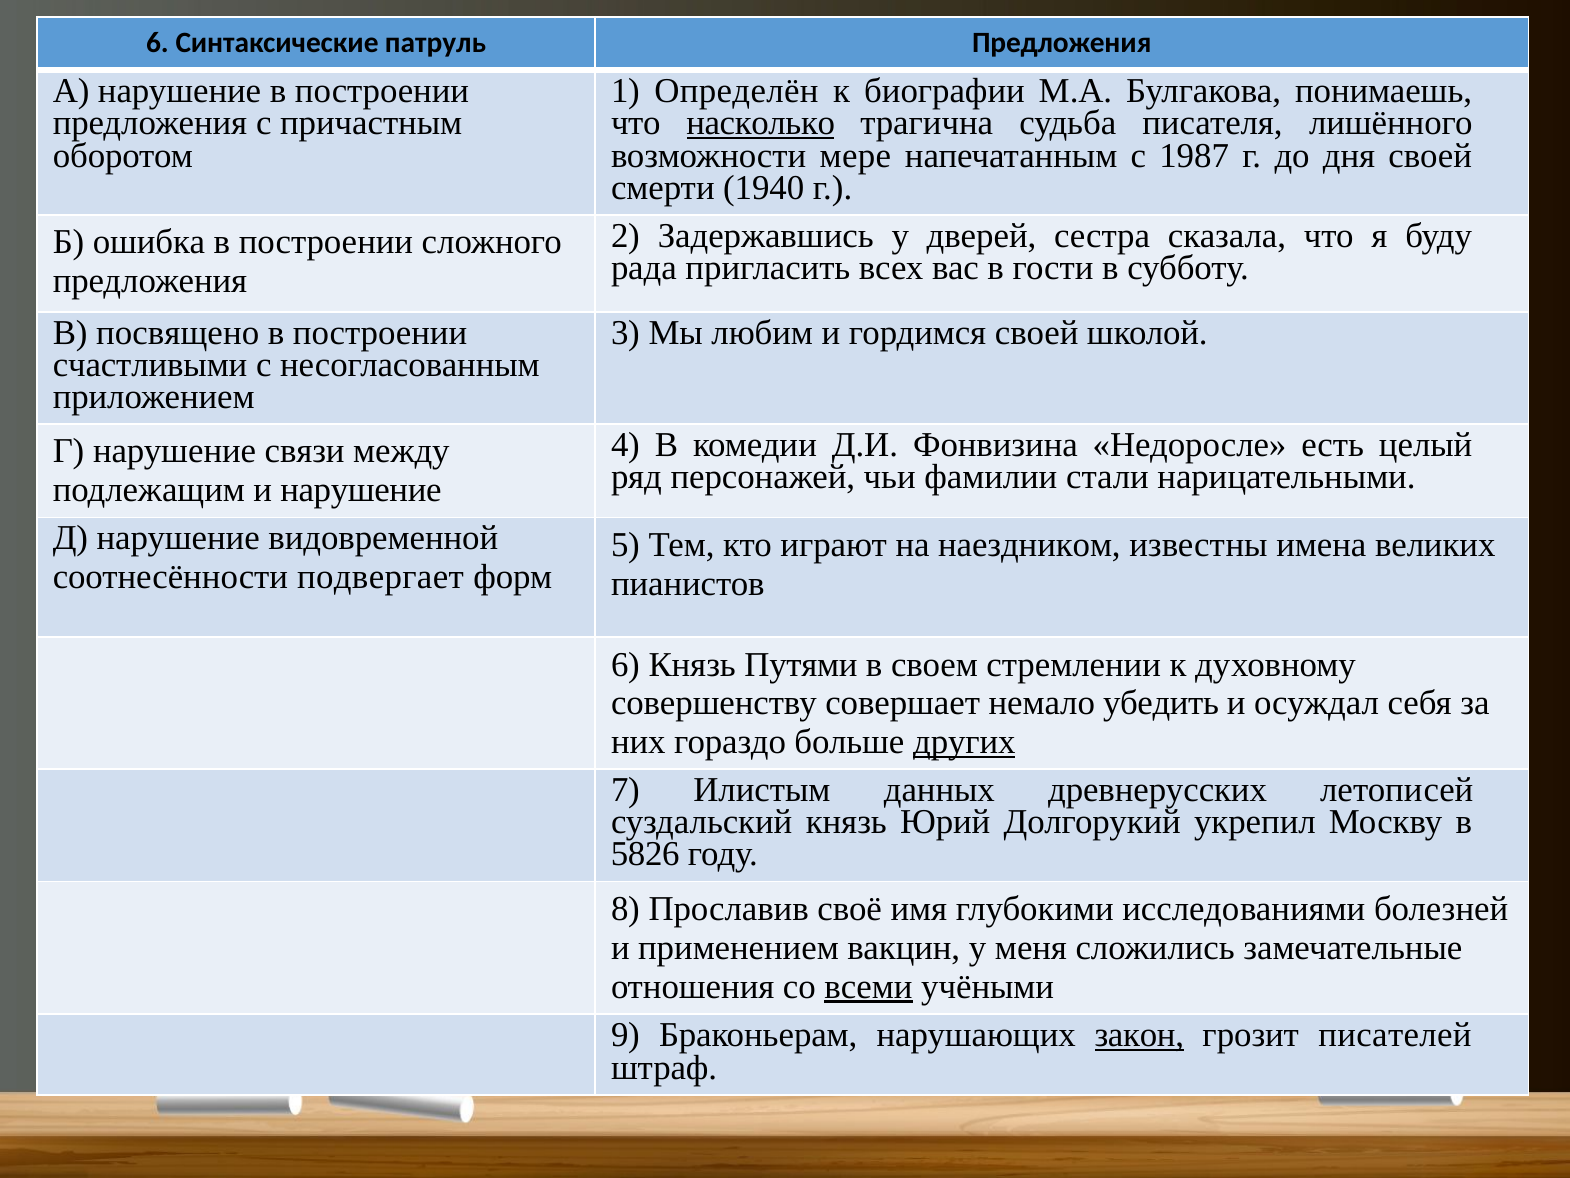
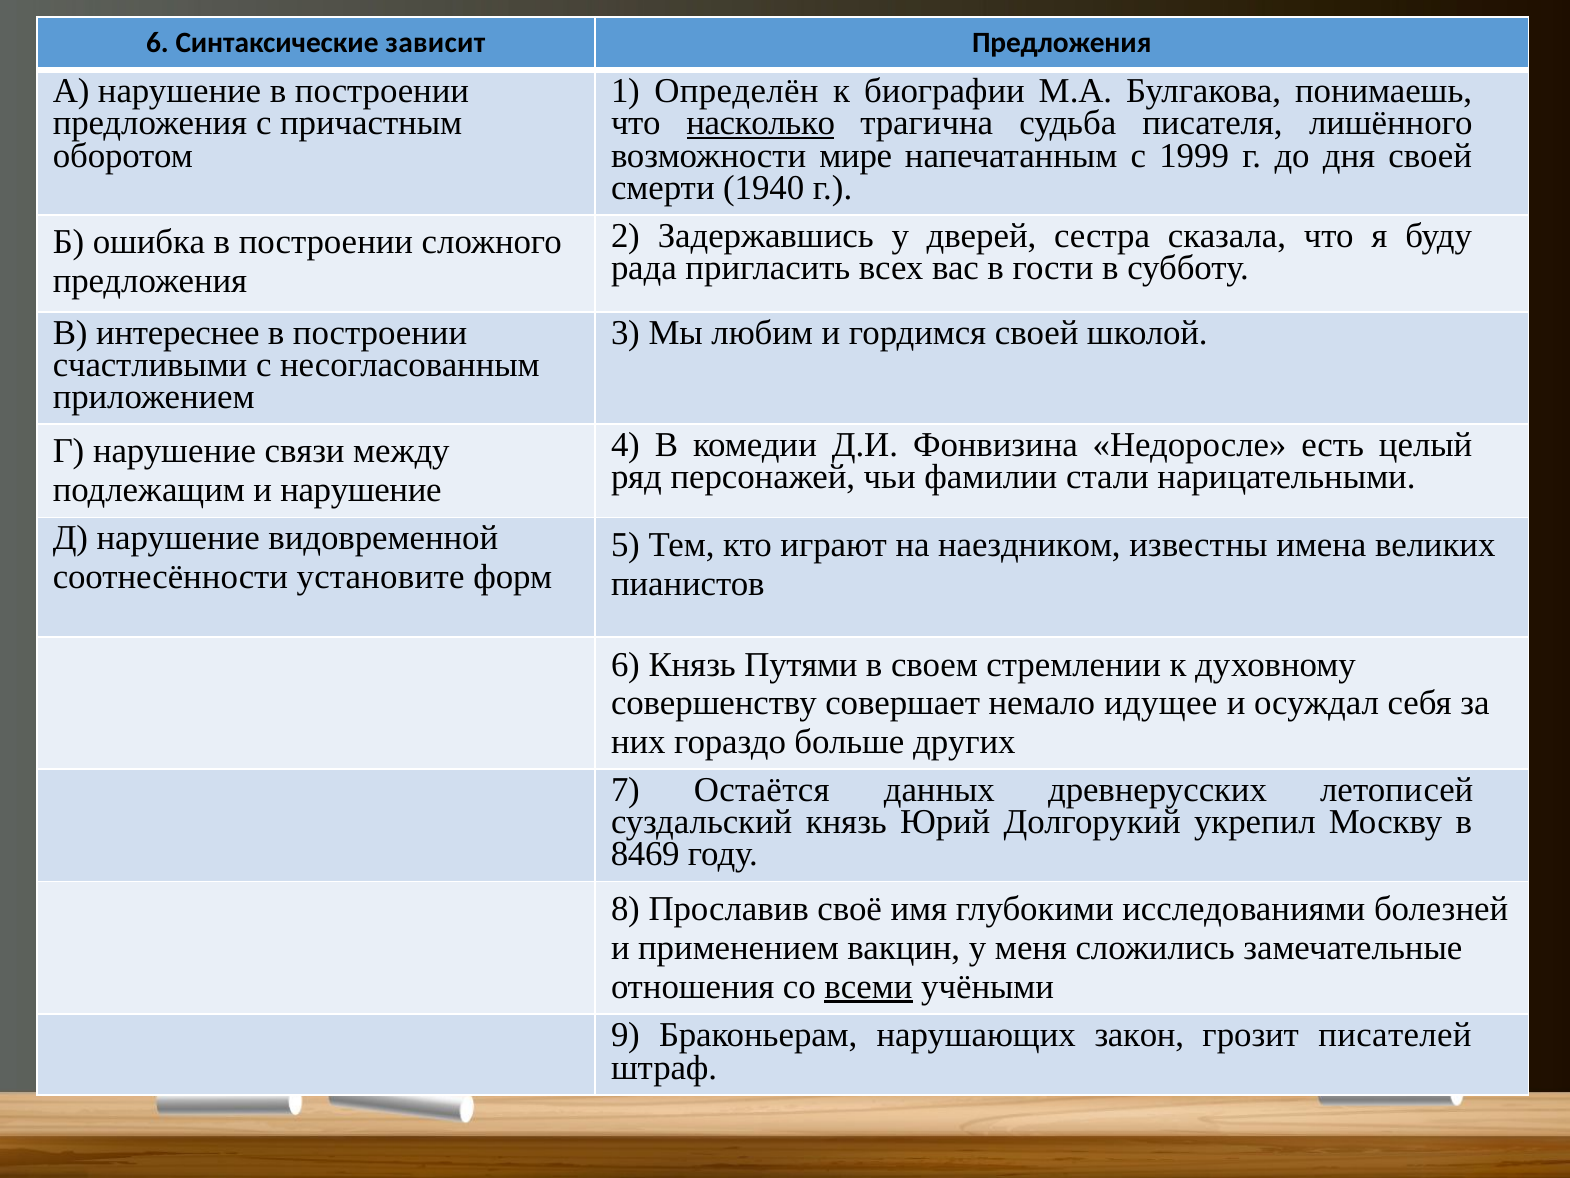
патруль: патруль -> зависит (435, 43)
мере: мере -> мире (856, 155)
1987: 1987 -> 1999 (1194, 155)
посвящено: посвящено -> интереснее (178, 332)
подвергает: подвергает -> установите (381, 577)
убедить: убедить -> идущее (1161, 703)
других underline: present -> none (964, 742)
Илистым: Илистым -> Остаётся (762, 790)
5826: 5826 -> 8469 (645, 854)
закон underline: present -> none (1139, 1035)
